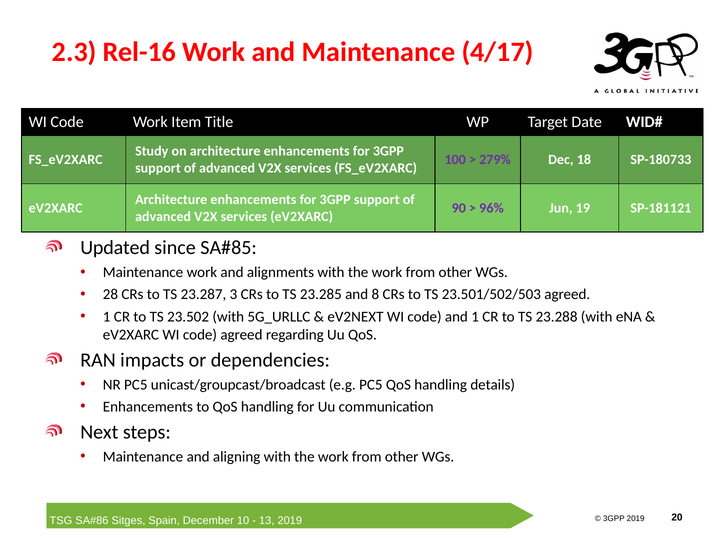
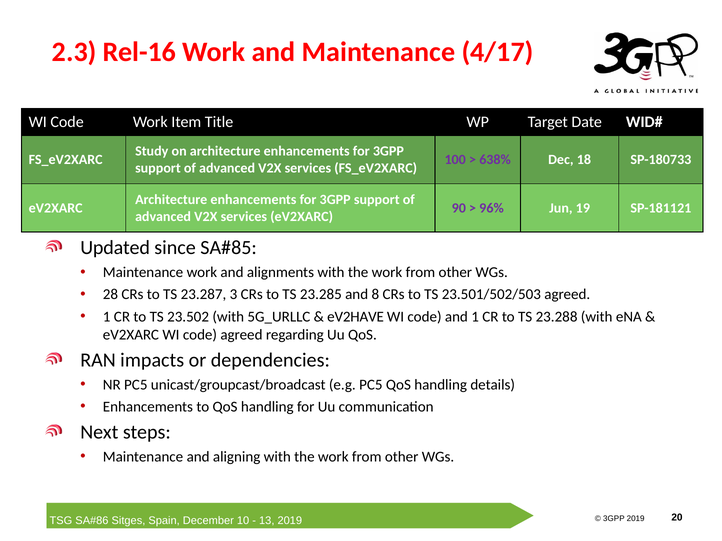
279%: 279% -> 638% (495, 160)
eV2NEXT: eV2NEXT -> eV2HAVE (356, 317)
